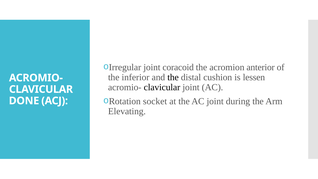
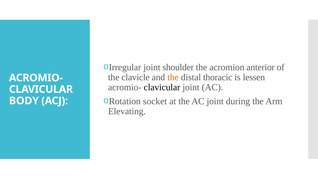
coracoid: coracoid -> shoulder (178, 67)
inferior: inferior -> clavicle (136, 77)
the colour: black -> orange (173, 77)
cushion: cushion -> thoracic (218, 77)
DONE: DONE -> BODY (24, 101)
